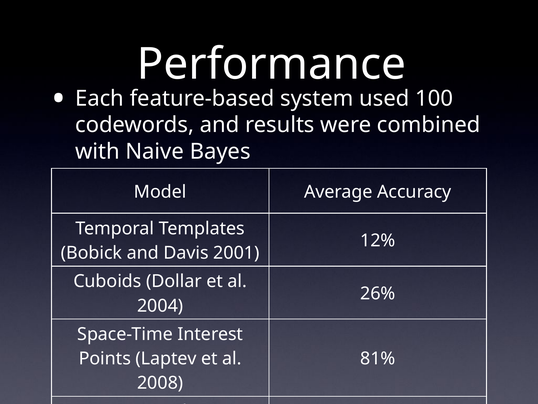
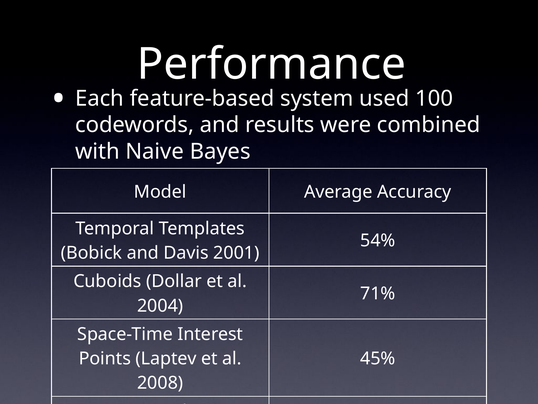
12%: 12% -> 54% (378, 240)
26%: 26% -> 71% (378, 293)
81%: 81% -> 45% (378, 358)
